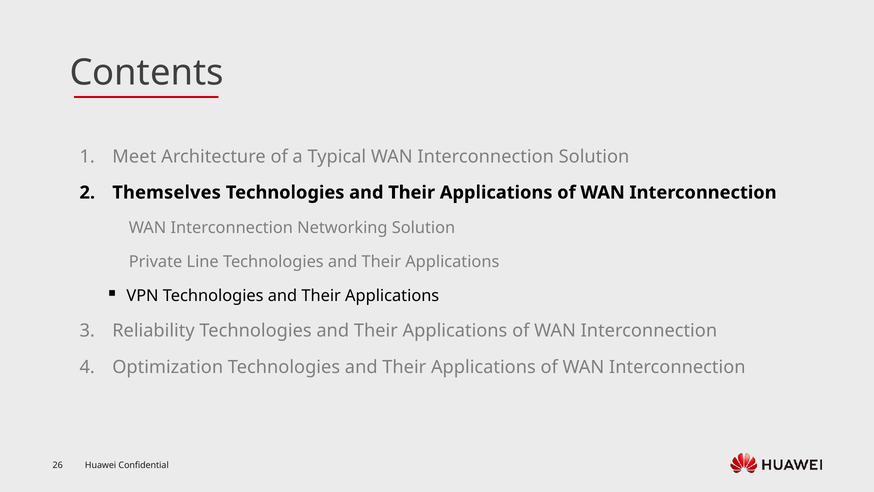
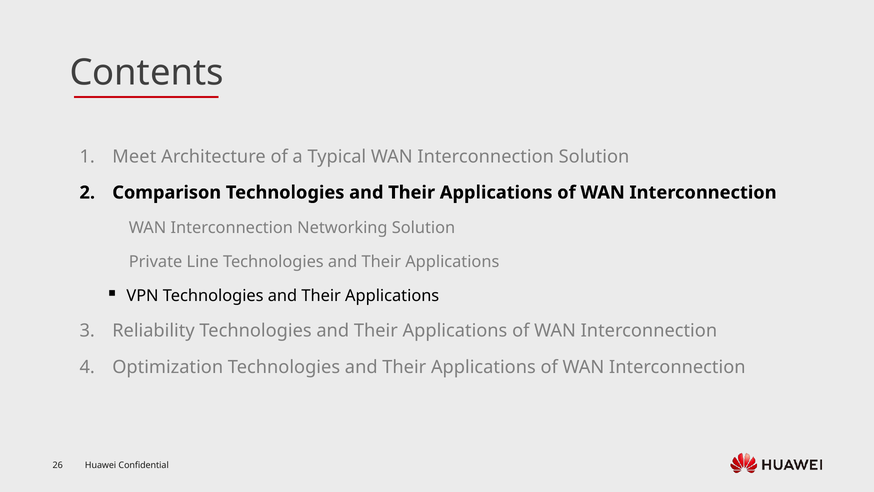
Themselves: Themselves -> Comparison (167, 192)
